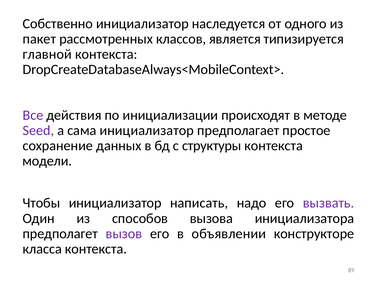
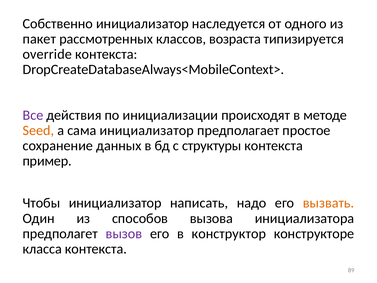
является: является -> возраста (235, 39)
главной: главной -> override (47, 54)
Seed colour: purple -> orange (38, 130)
модели: модели -> пример (47, 161)
вызвать colour: purple -> orange (329, 203)
объявлении: объявлении -> конструктор (229, 233)
